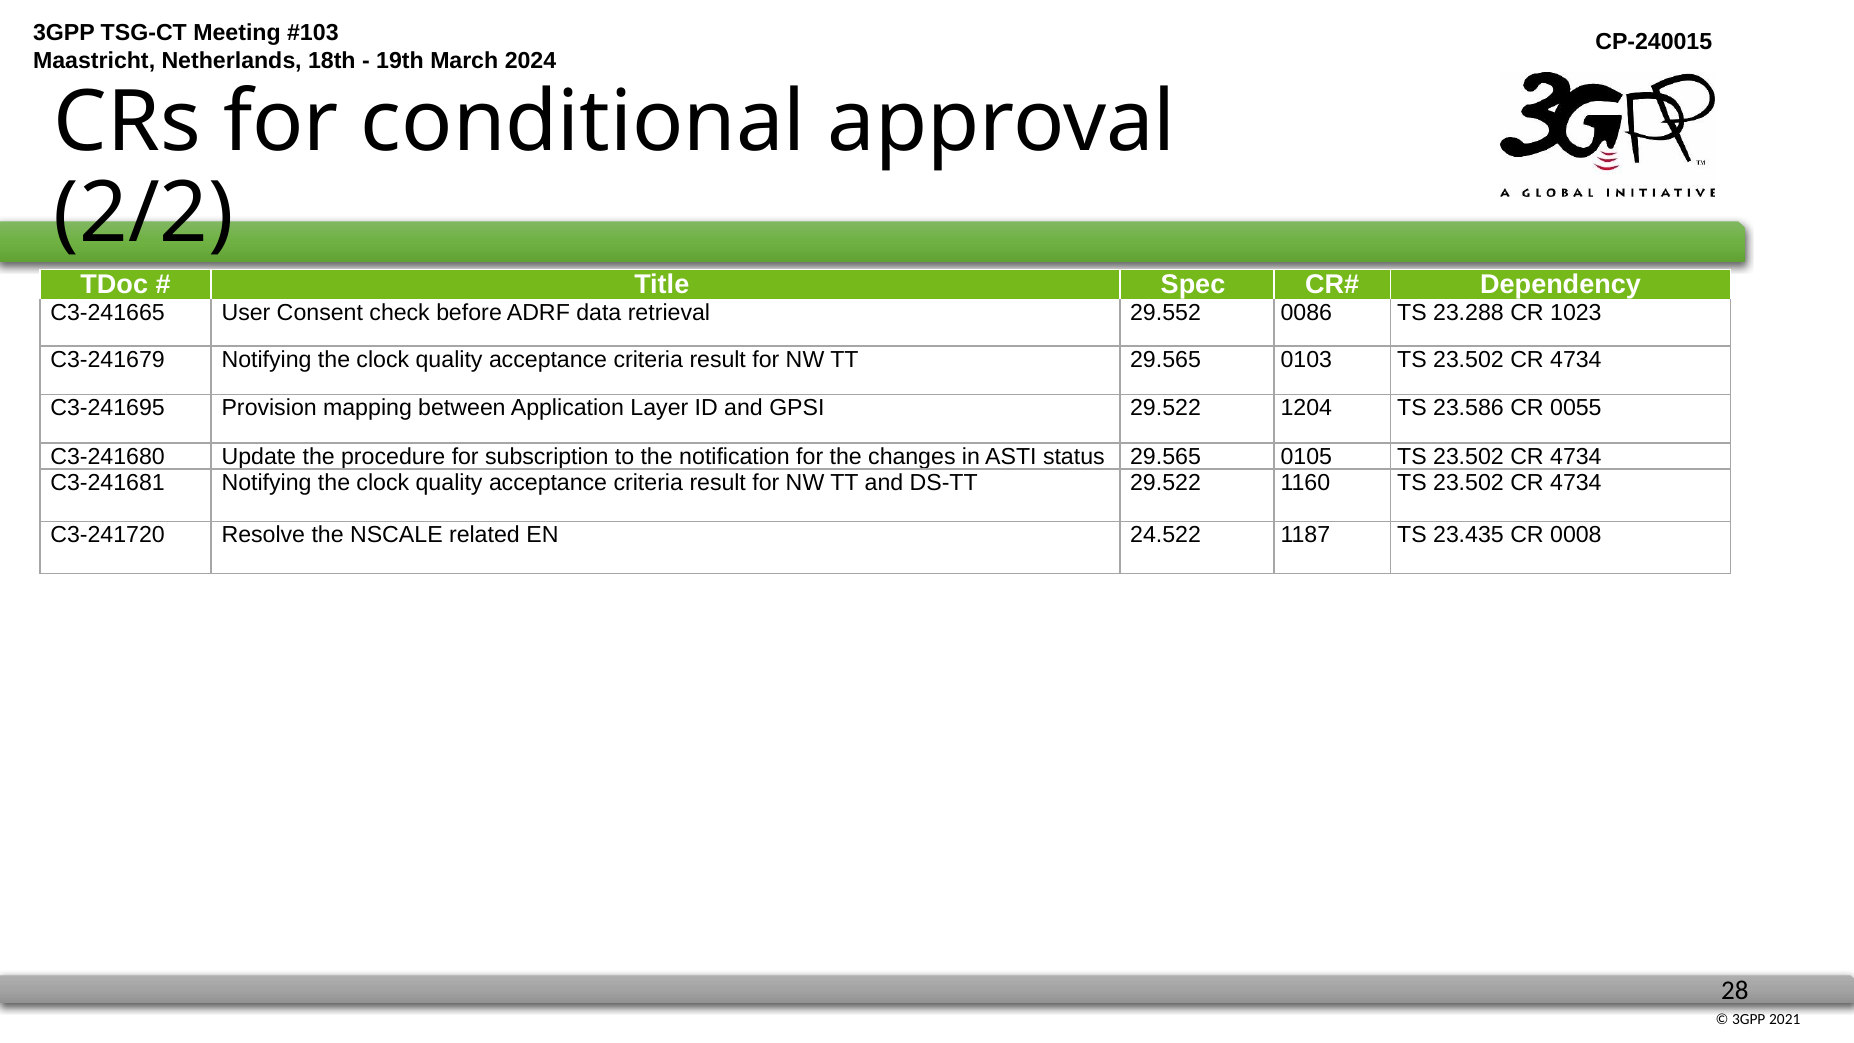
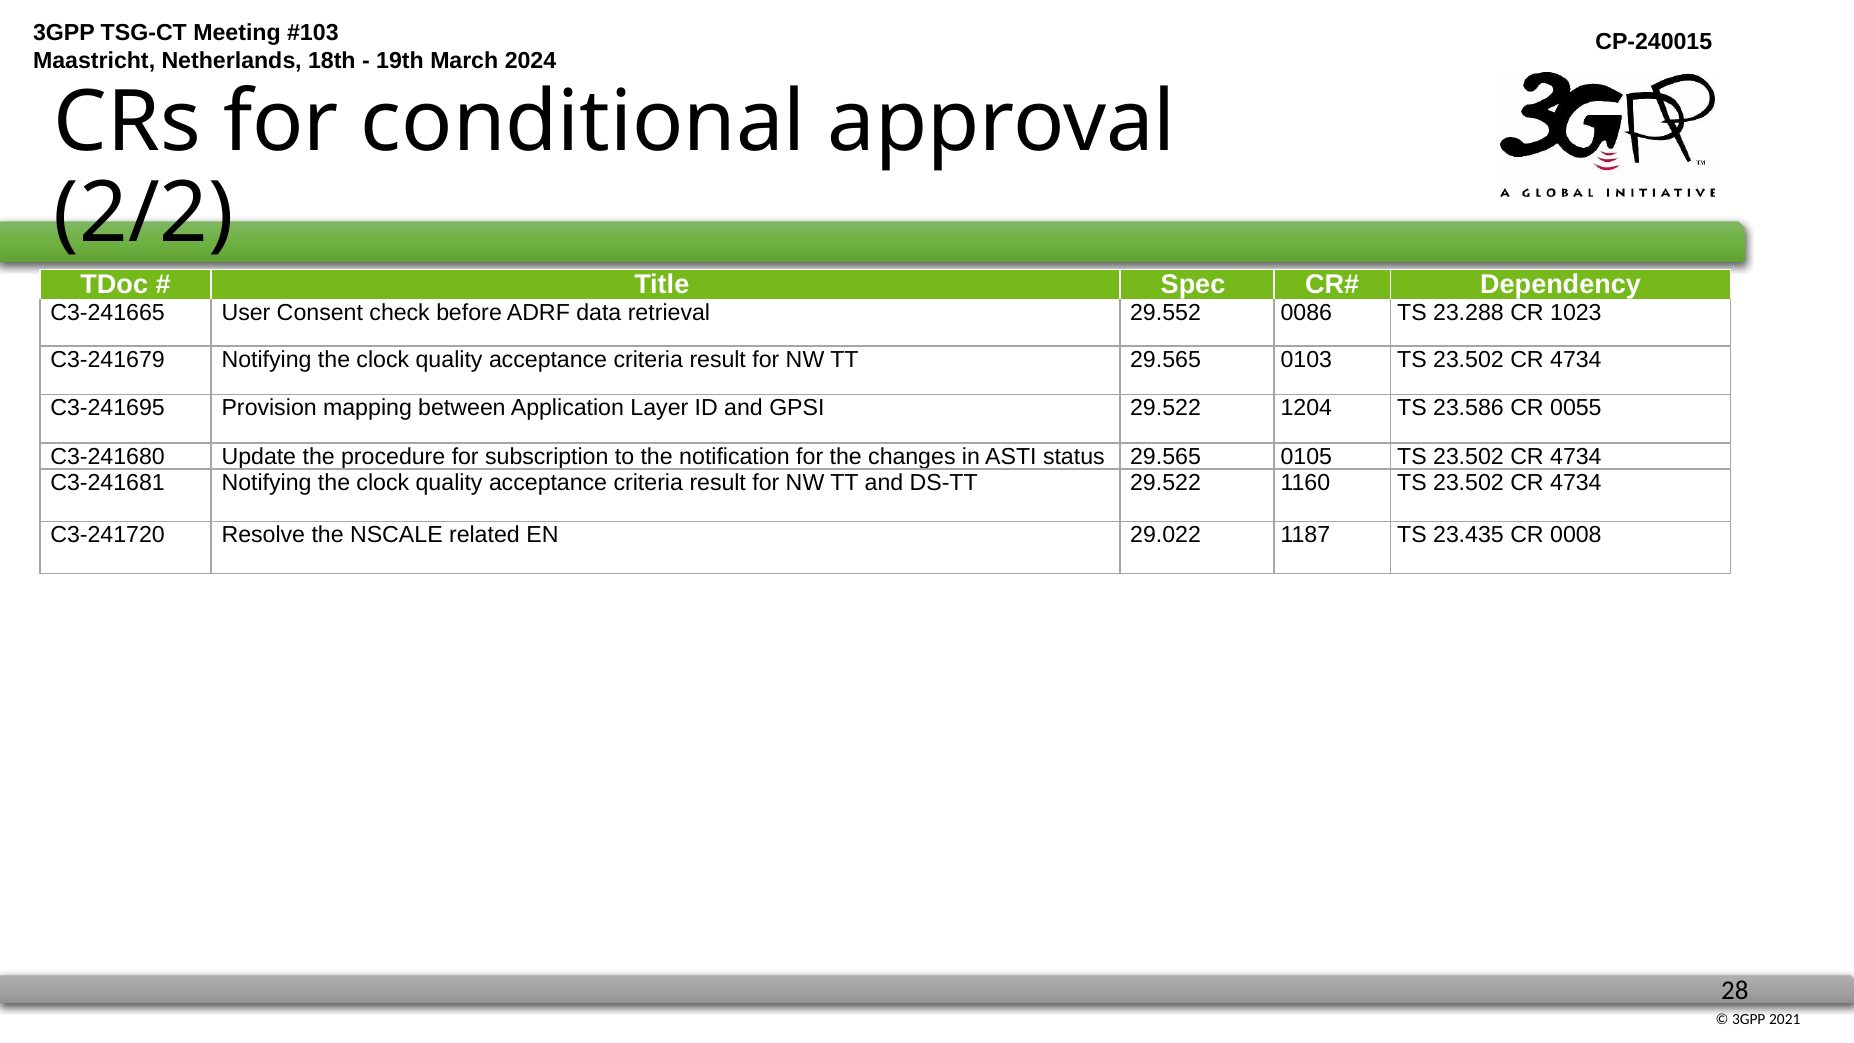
24.522: 24.522 -> 29.022 (1166, 535)
